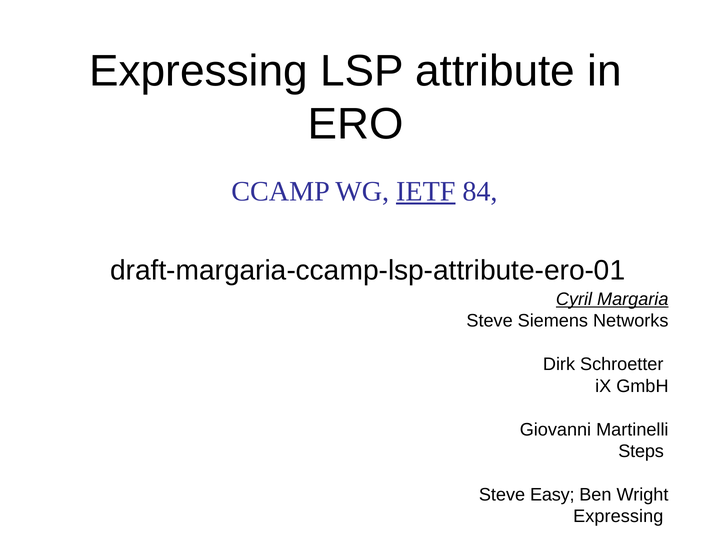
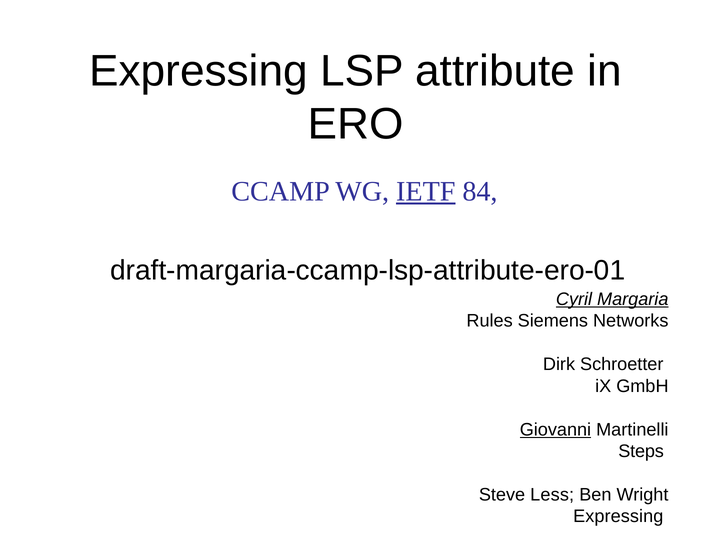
Steve: Steve -> Rules (490, 321)
Giovanni underline: none -> present (555, 430)
Easy: Easy -> Less (552, 495)
